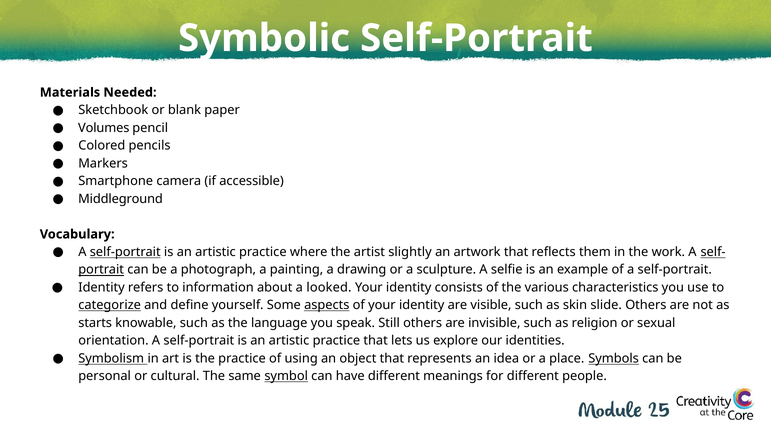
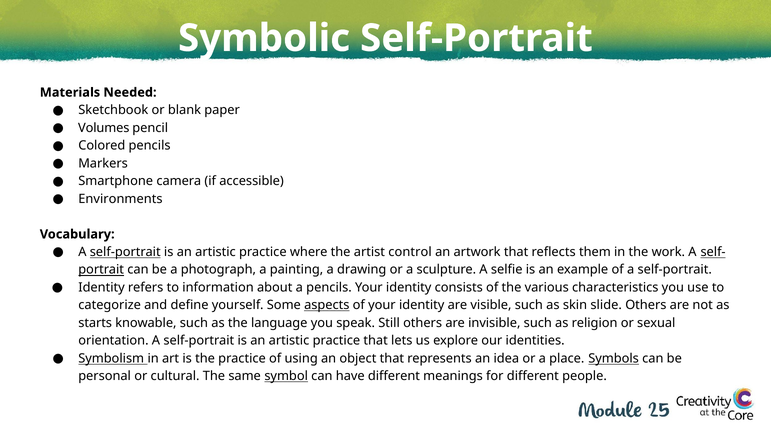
Middleground: Middleground -> Environments (120, 199)
slightly: slightly -> control (410, 252)
a looked: looked -> pencils (329, 287)
categorize underline: present -> none (110, 305)
